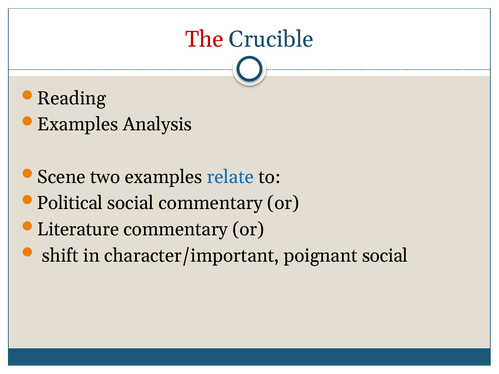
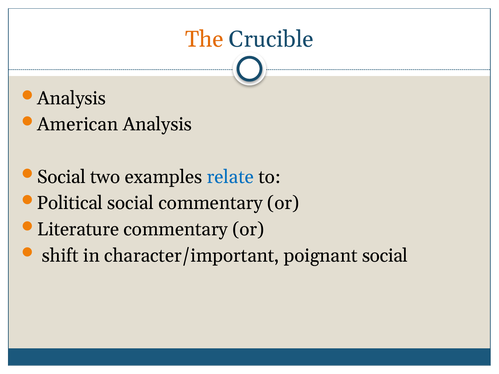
The colour: red -> orange (204, 39)
Reading: Reading -> Analysis (72, 98)
Examples: Examples -> American (78, 125)
Scene: Scene -> Social (61, 177)
